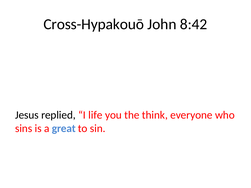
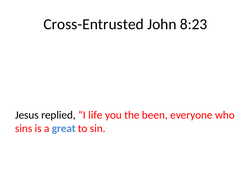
Cross-Hypakouō: Cross-Hypakouō -> Cross-Entrusted (94, 24)
8:42: 8:42 -> 8:23 (194, 24)
think: think -> been (155, 115)
